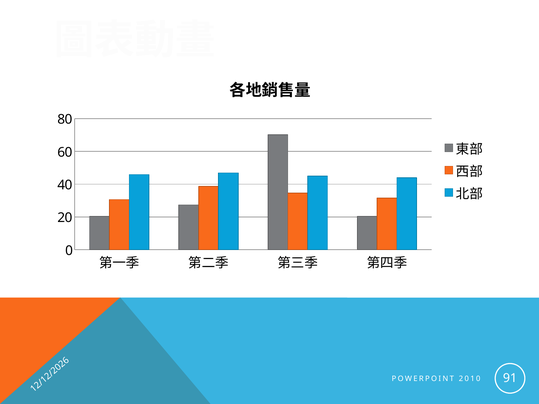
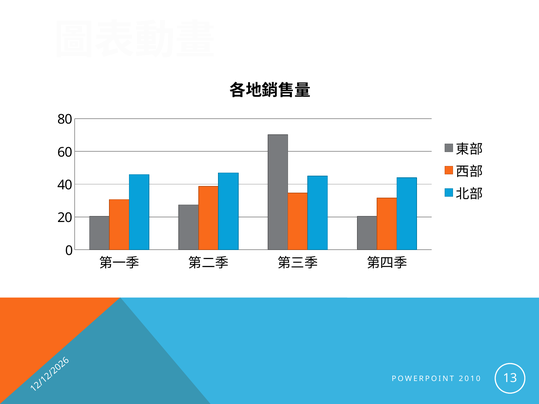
91: 91 -> 13 (510, 378)
